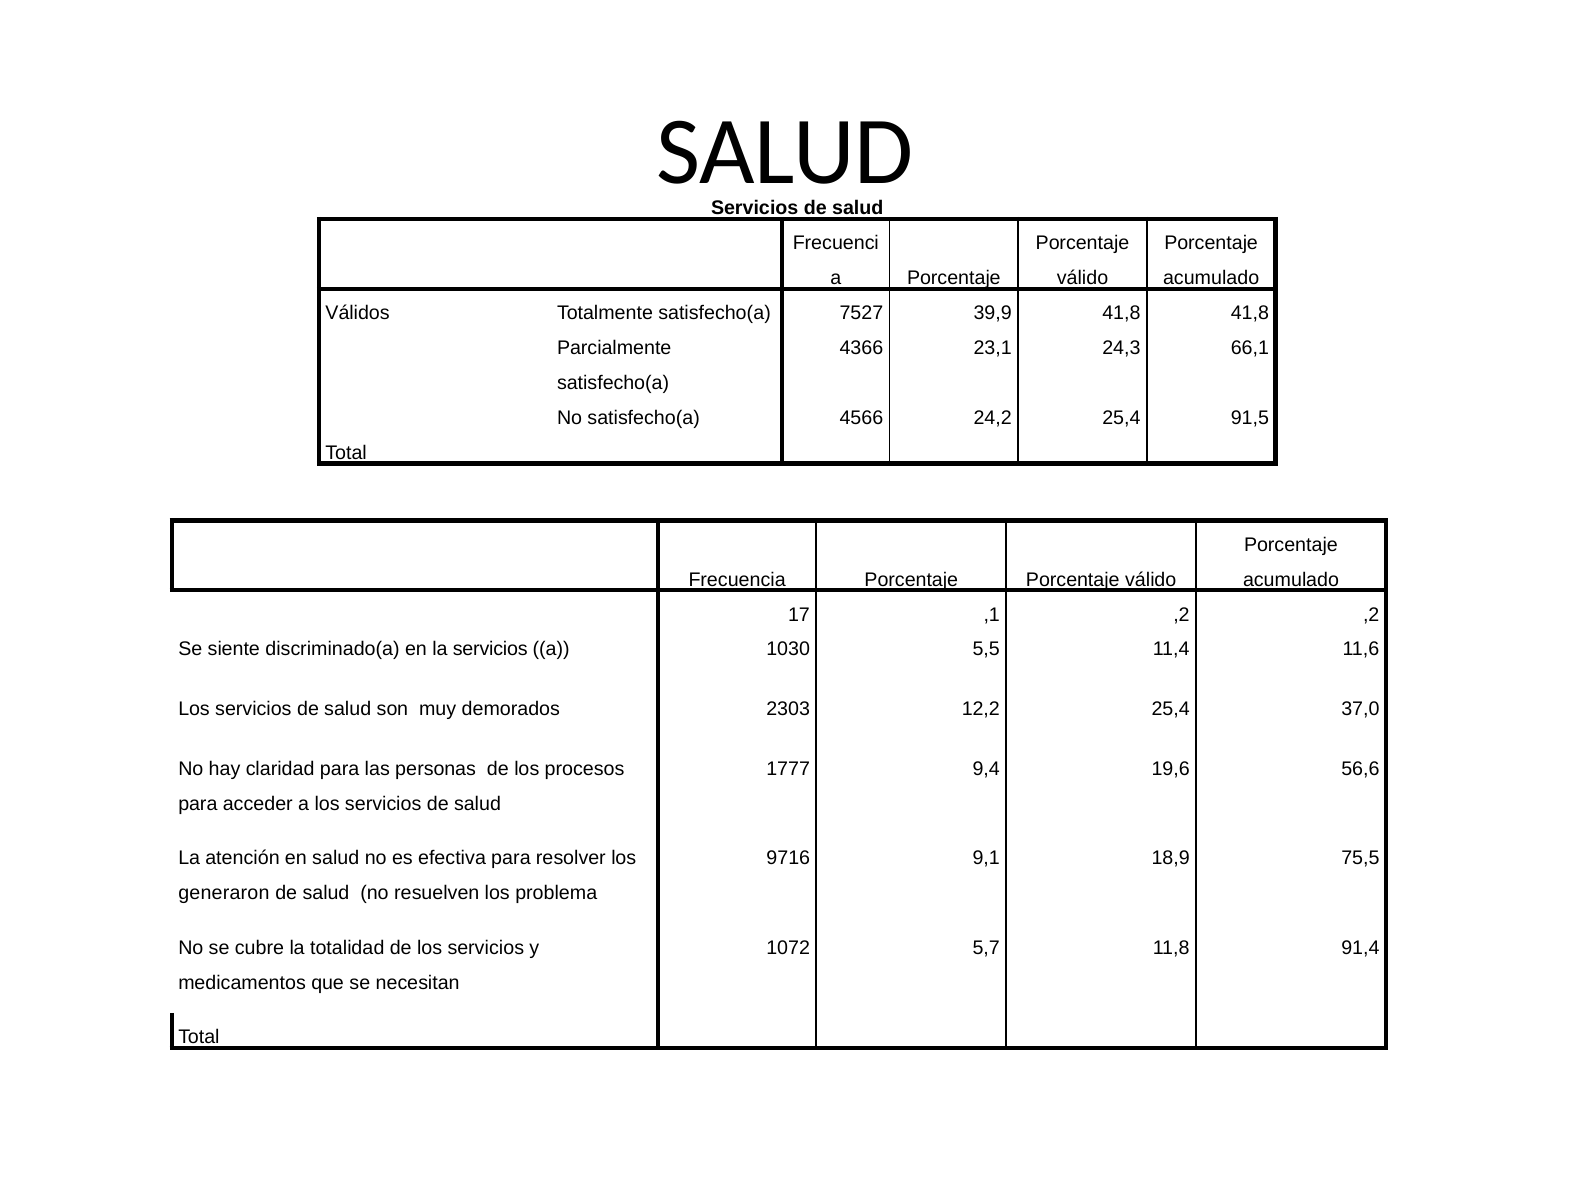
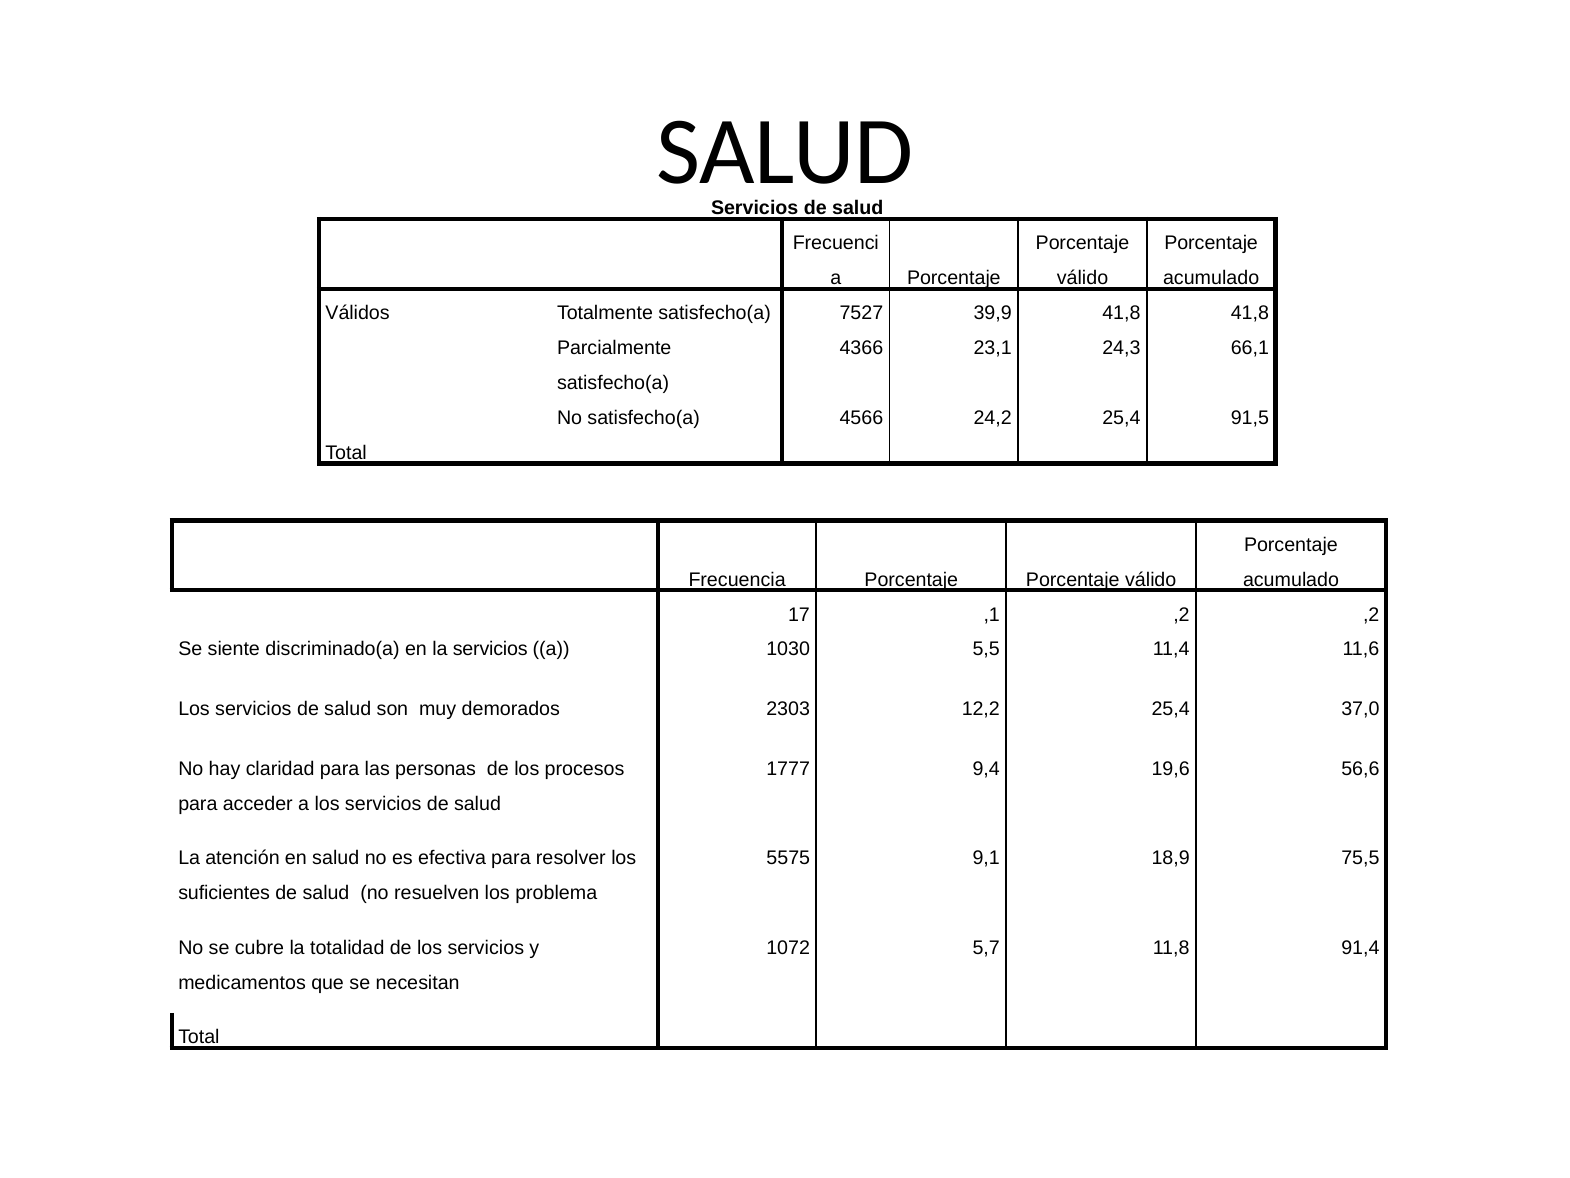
9716: 9716 -> 5575 (788, 858)
generaron: generaron -> suficientes (224, 893)
